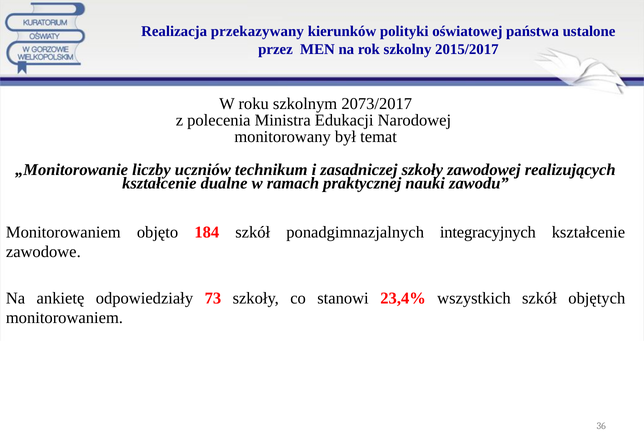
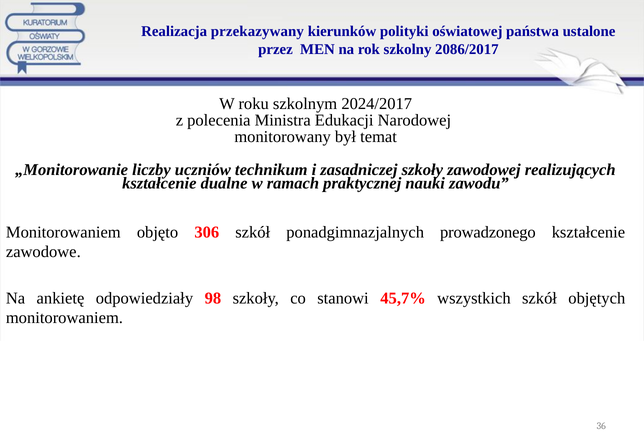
2015/2017: 2015/2017 -> 2086/2017 (467, 49)
2073/2017: 2073/2017 -> 2024/2017 (377, 104)
184: 184 -> 306 (207, 232)
integracyjnych: integracyjnych -> prowadzonego (488, 232)
73: 73 -> 98 (213, 298)
23,4%: 23,4% -> 45,7% (403, 298)
